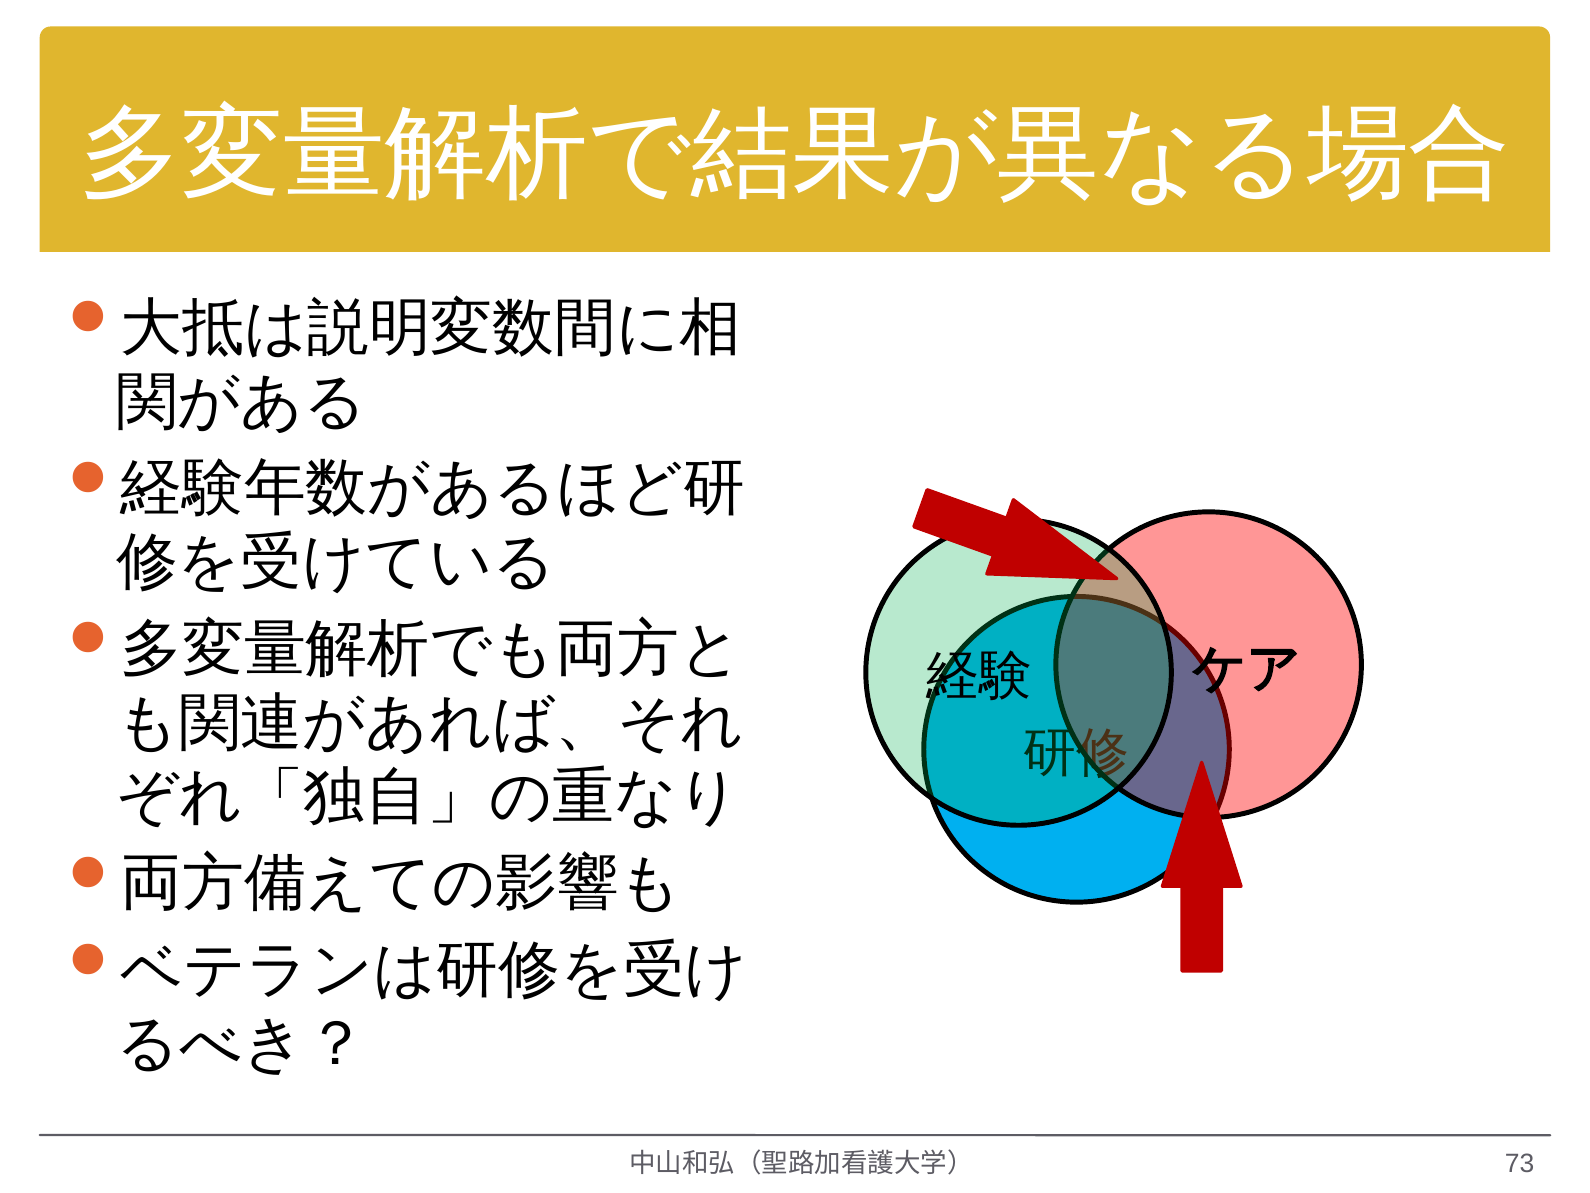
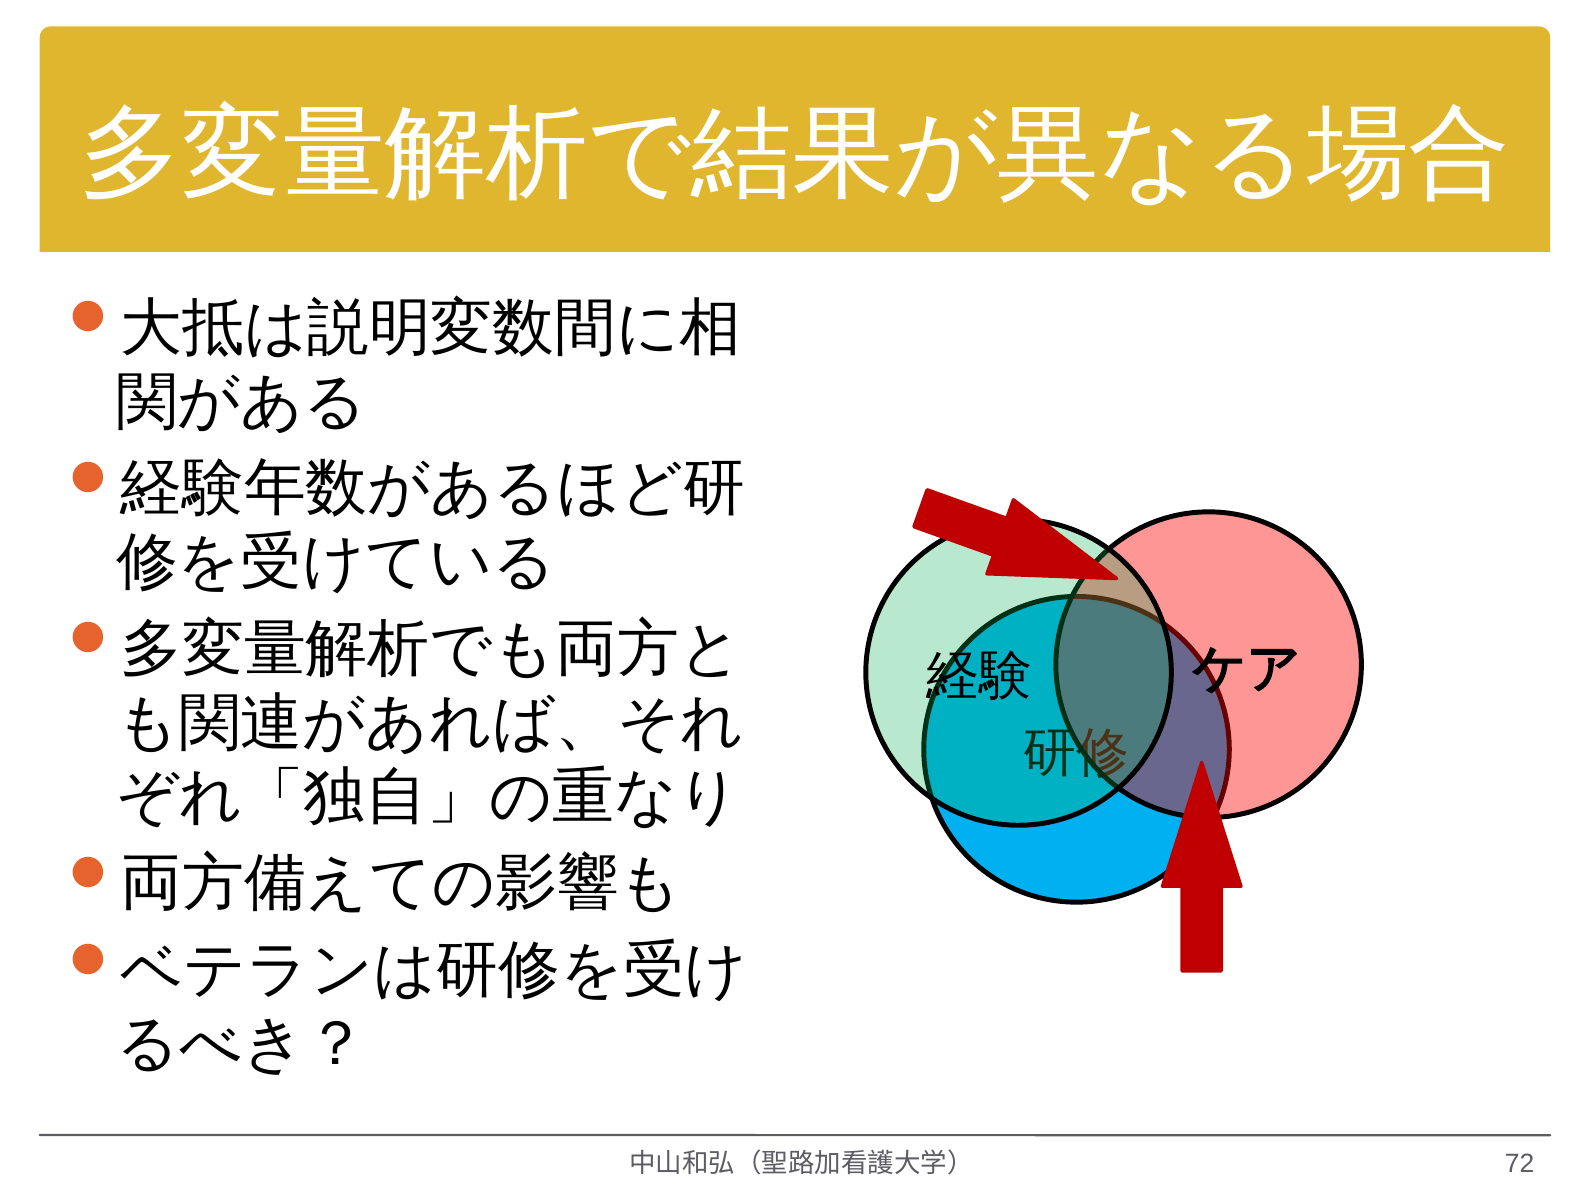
73: 73 -> 72 (1520, 1164)
